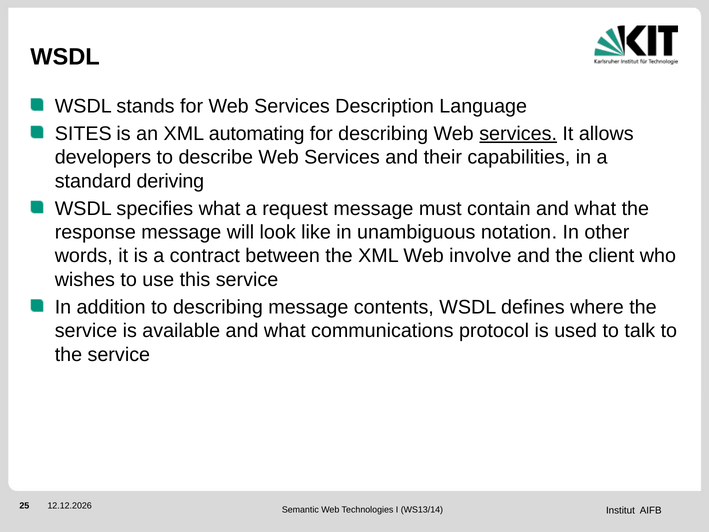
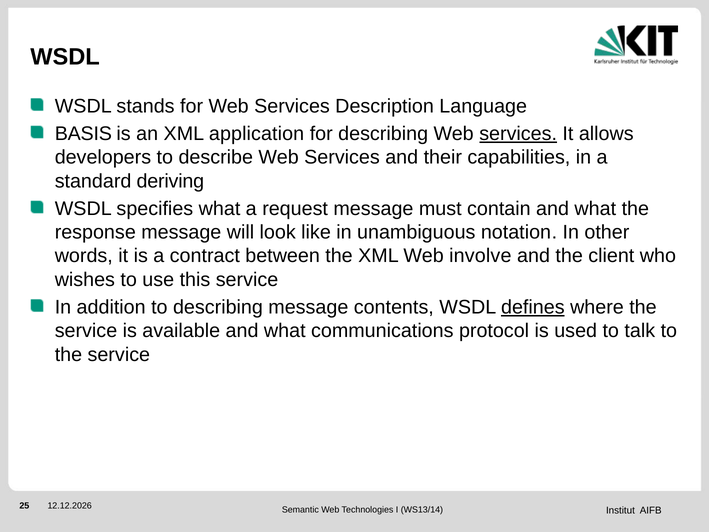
SITES: SITES -> BASIS (83, 134)
automating: automating -> application (257, 134)
defines underline: none -> present (533, 307)
